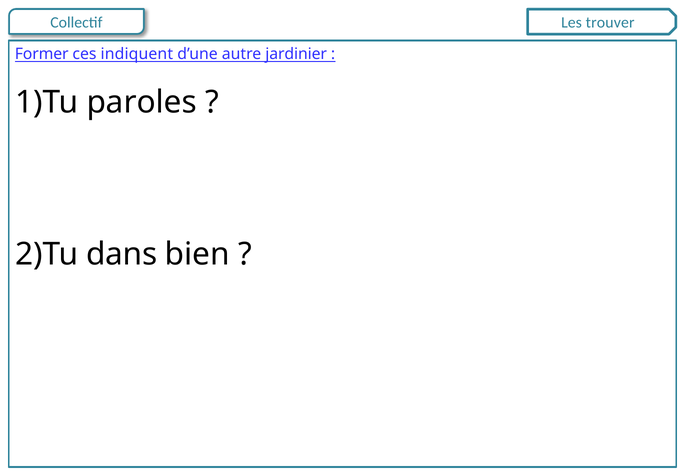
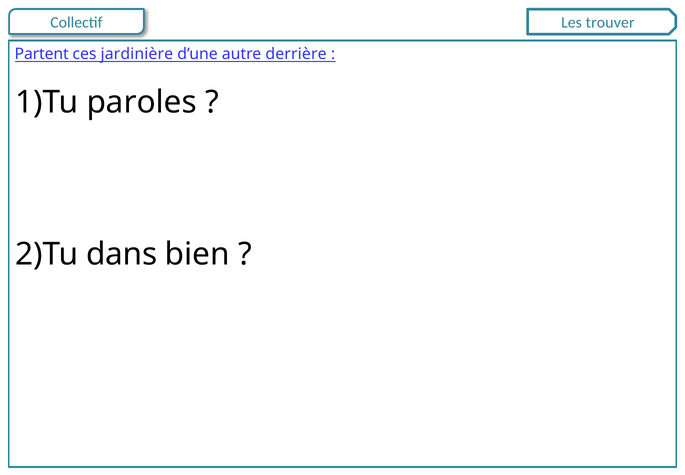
Former: Former -> Partent (42, 54)
indiquent: indiquent -> jardinière (137, 54)
jardinier: jardinier -> derrière (296, 54)
